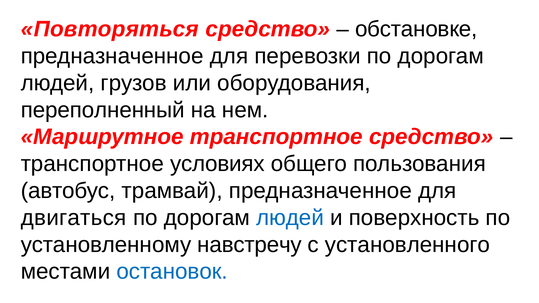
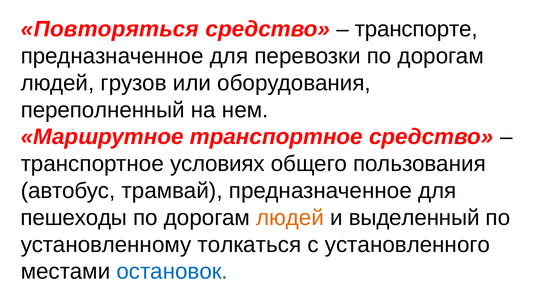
обстановке: обстановке -> транспорте (416, 29)
двигаться: двигаться -> пешеходы (74, 218)
людей colour: blue -> orange (290, 218)
поверхность: поверхность -> выделенный (414, 218)
навстречу: навстречу -> толкаться (249, 245)
